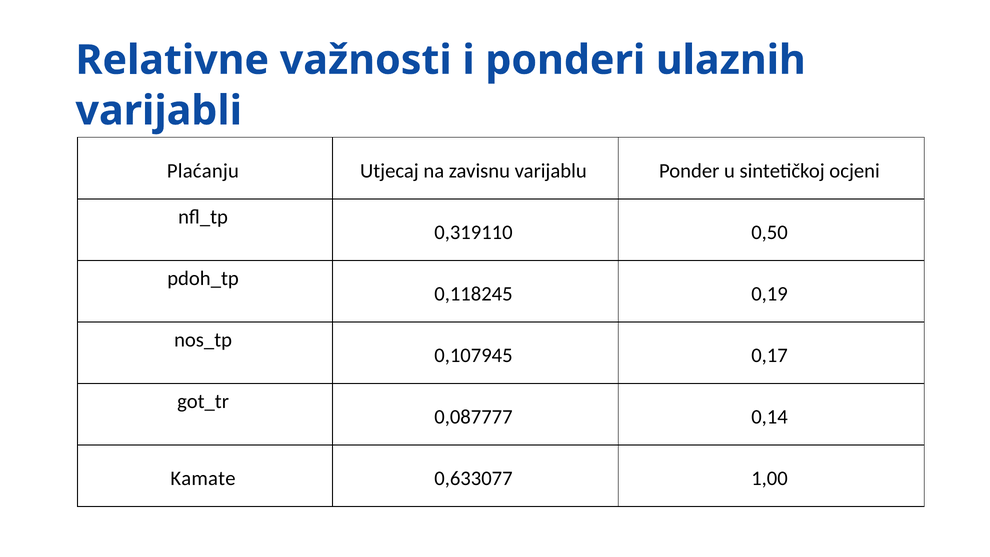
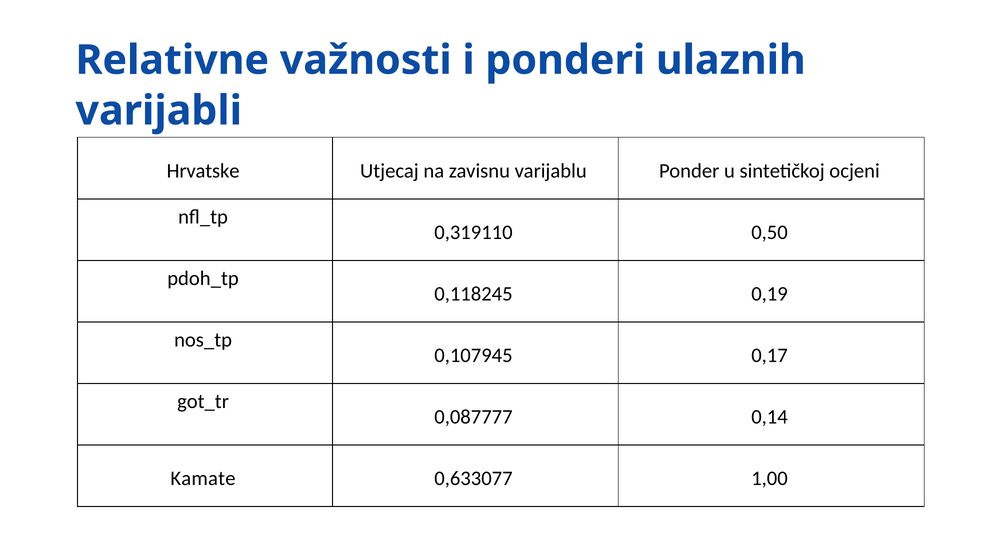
Plaćanju: Plaćanju -> Hrvatske (203, 171)
